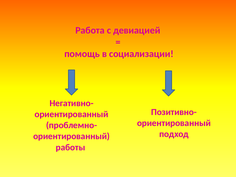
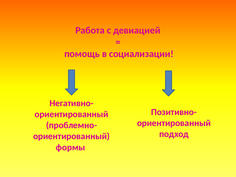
работы: работы -> формы (70, 147)
